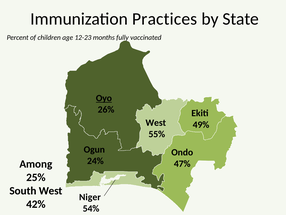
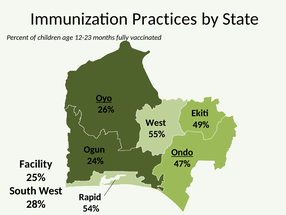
Ondo underline: none -> present (182, 152)
Among: Among -> Facility (36, 164)
Niger: Niger -> Rapid (90, 197)
42%: 42% -> 28% (36, 204)
